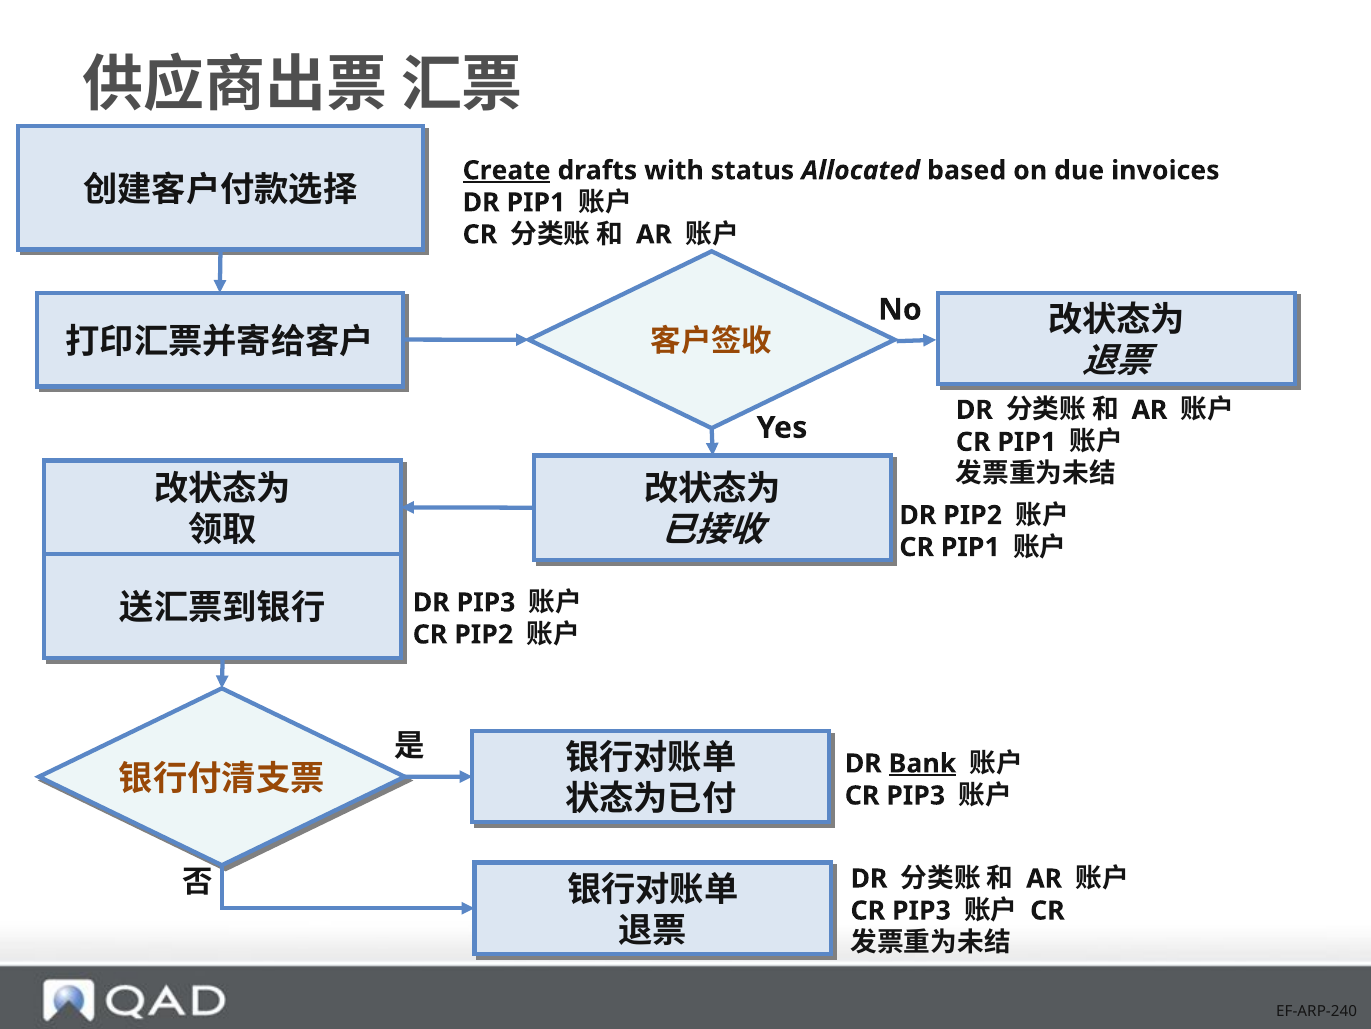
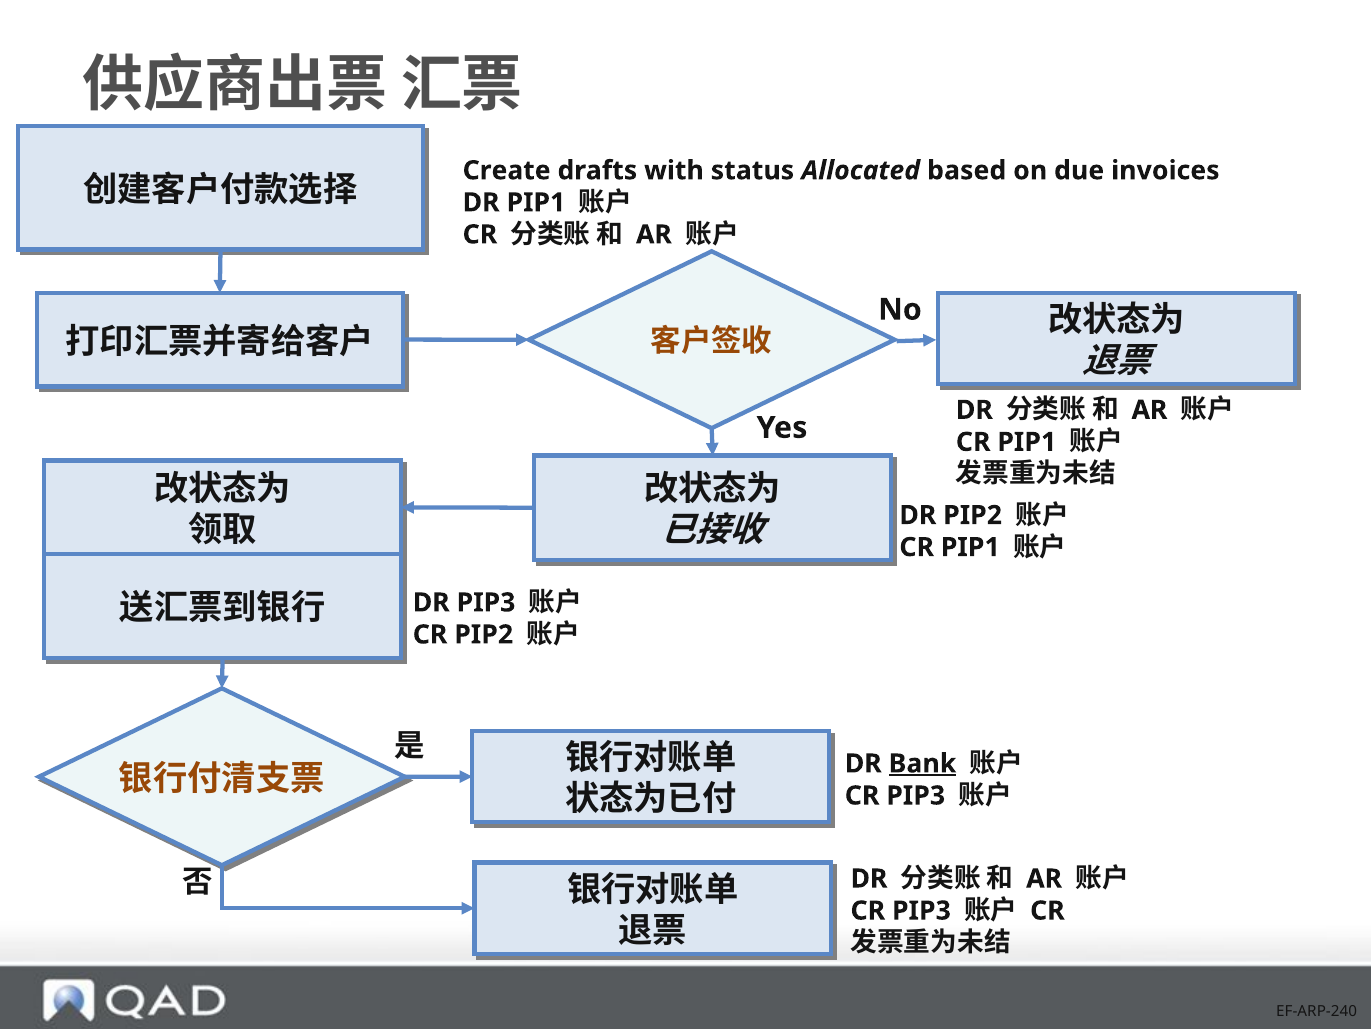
Create underline: present -> none (507, 170)
